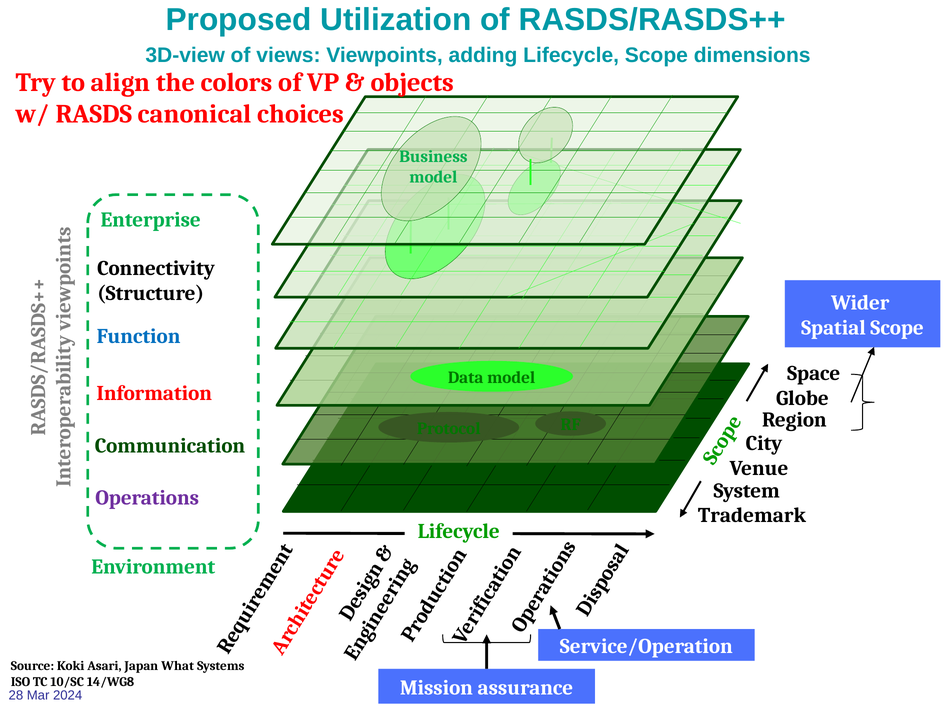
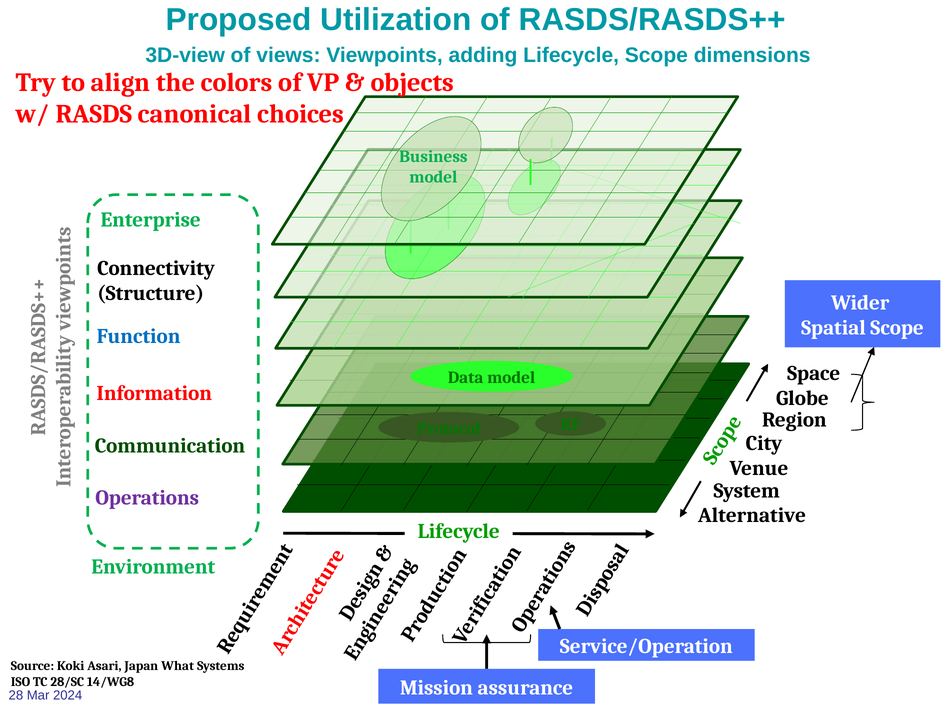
Trademark: Trademark -> Alternative (752, 515)
10/SC: 10/SC -> 28/SC (67, 682)
